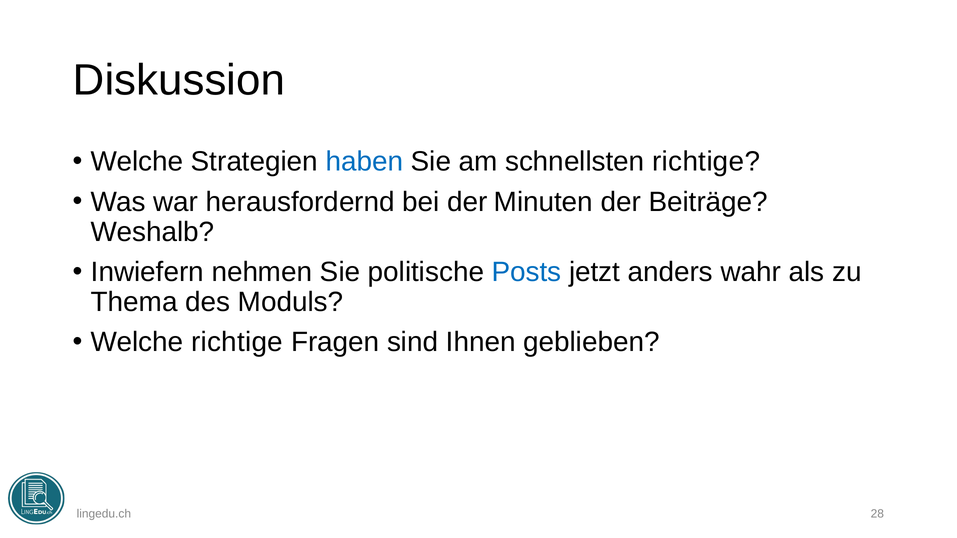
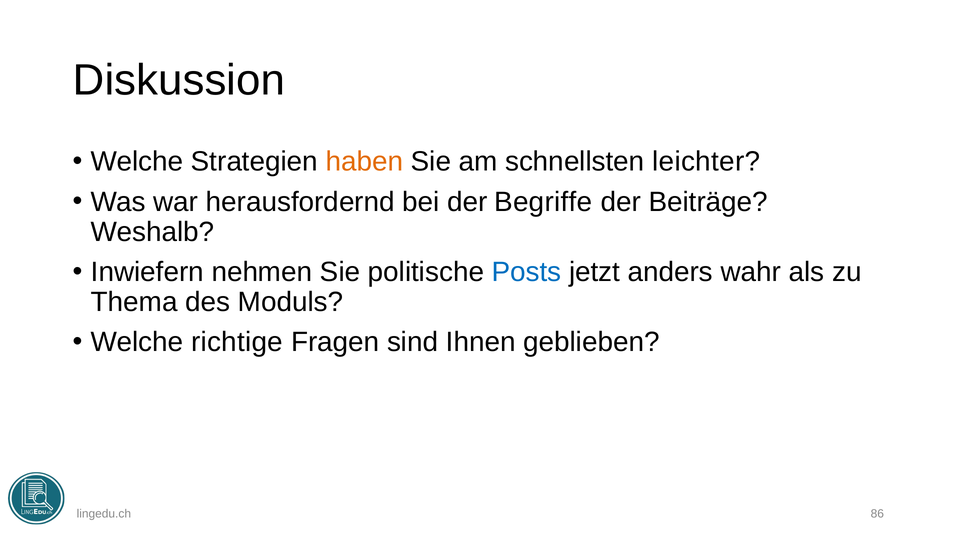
haben colour: blue -> orange (364, 162)
schnellsten richtige: richtige -> leichter (706, 162)
Minuten: Minuten -> Begriffe (543, 202)
28: 28 -> 86 (877, 514)
